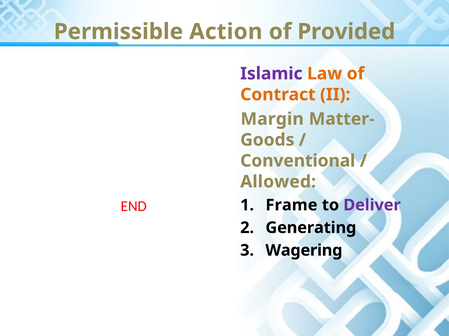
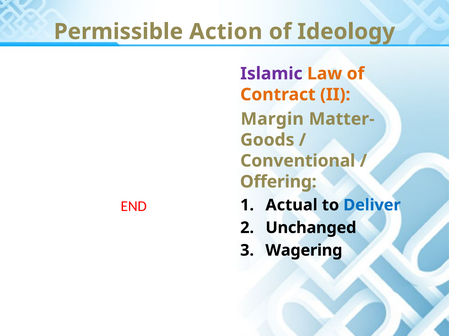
Provided: Provided -> Ideology (346, 32)
Allowed: Allowed -> Offering (278, 182)
Frame: Frame -> Actual (292, 206)
Deliver colour: purple -> blue (372, 206)
Generating: Generating -> Unchanged (311, 228)
